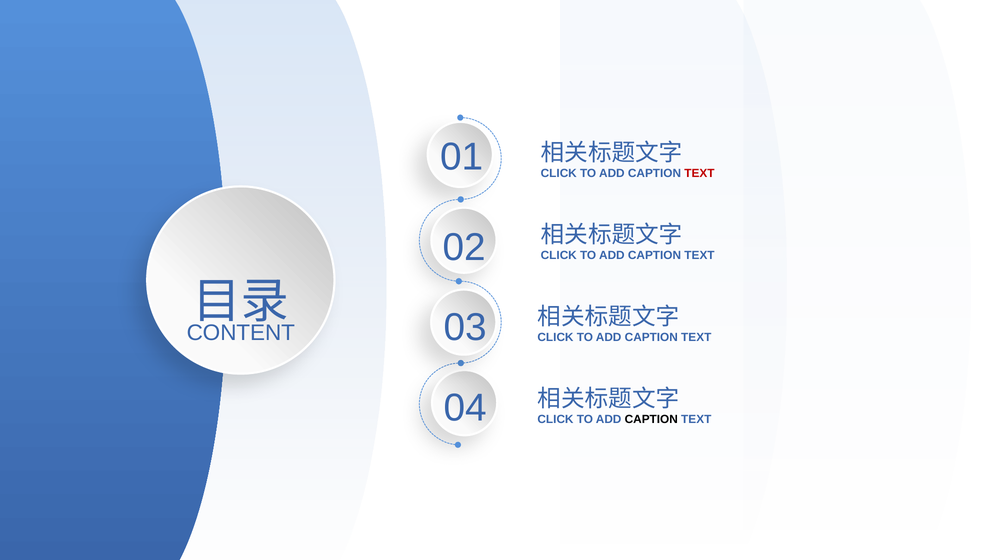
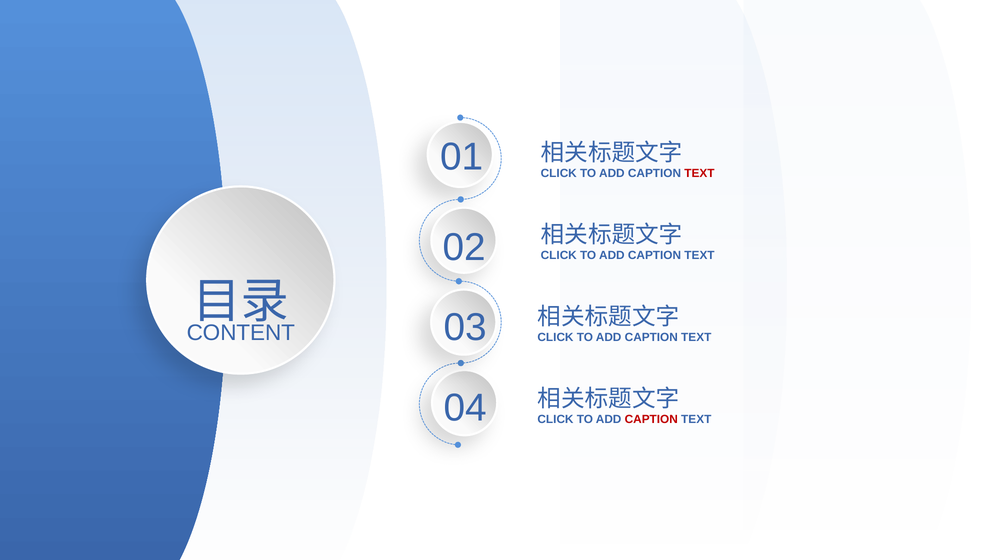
CAPTION colour: black -> red (651, 419)
